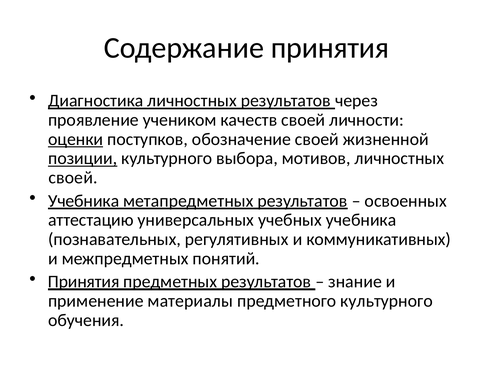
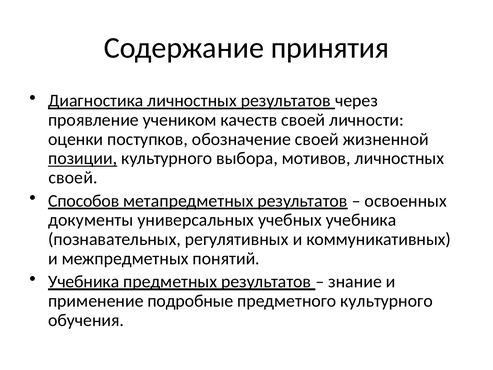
оценки underline: present -> none (76, 139)
Учебника: Учебника -> Способов (84, 201)
аттестацию: аттестацию -> документы (91, 220)
Принятия: Принятия -> Учебника (84, 281)
материалы: материалы -> подробные (190, 301)
